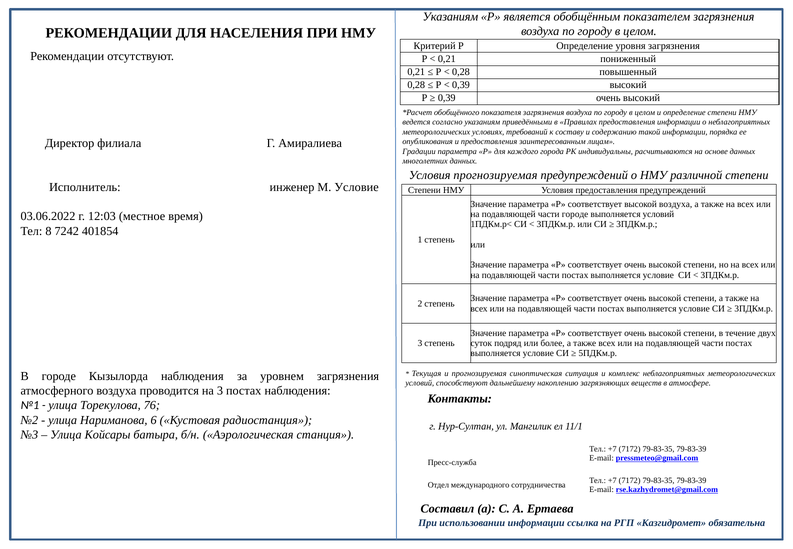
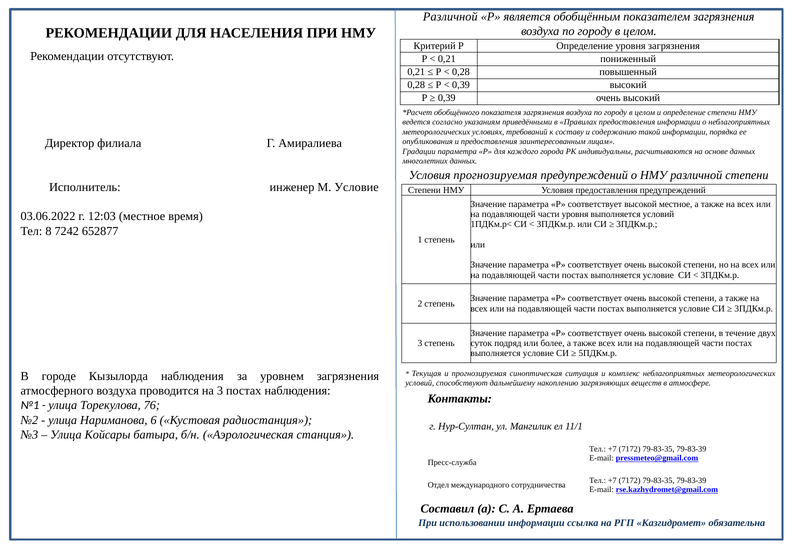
Указаниям: Указаниям -> Различной (450, 16)
высокой воздуха: воздуха -> местное (676, 204)
части городе: городе -> уровня (575, 214)
401854: 401854 -> 652877 (100, 231)
